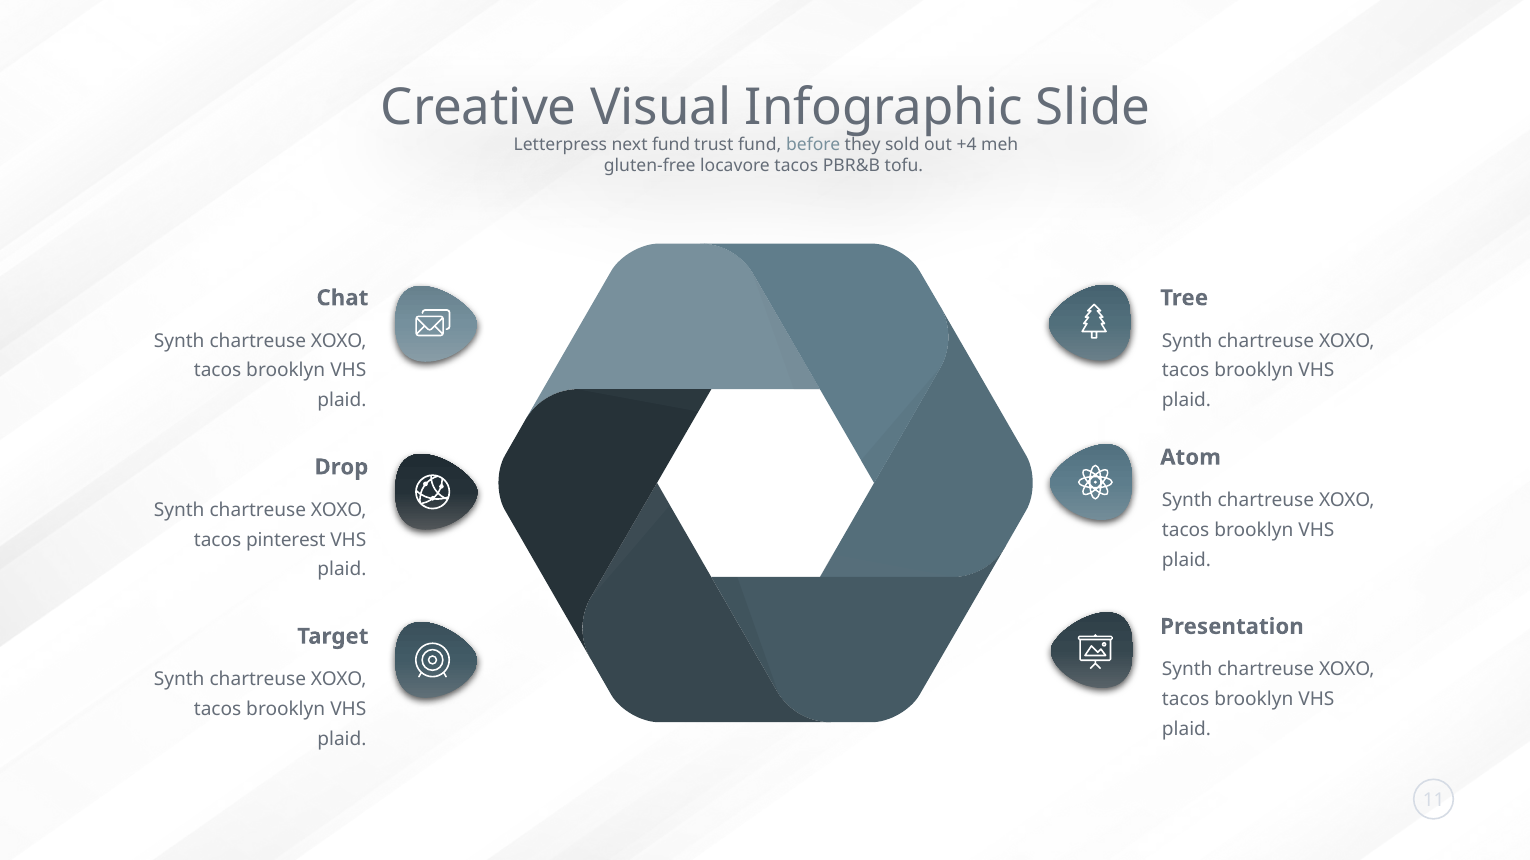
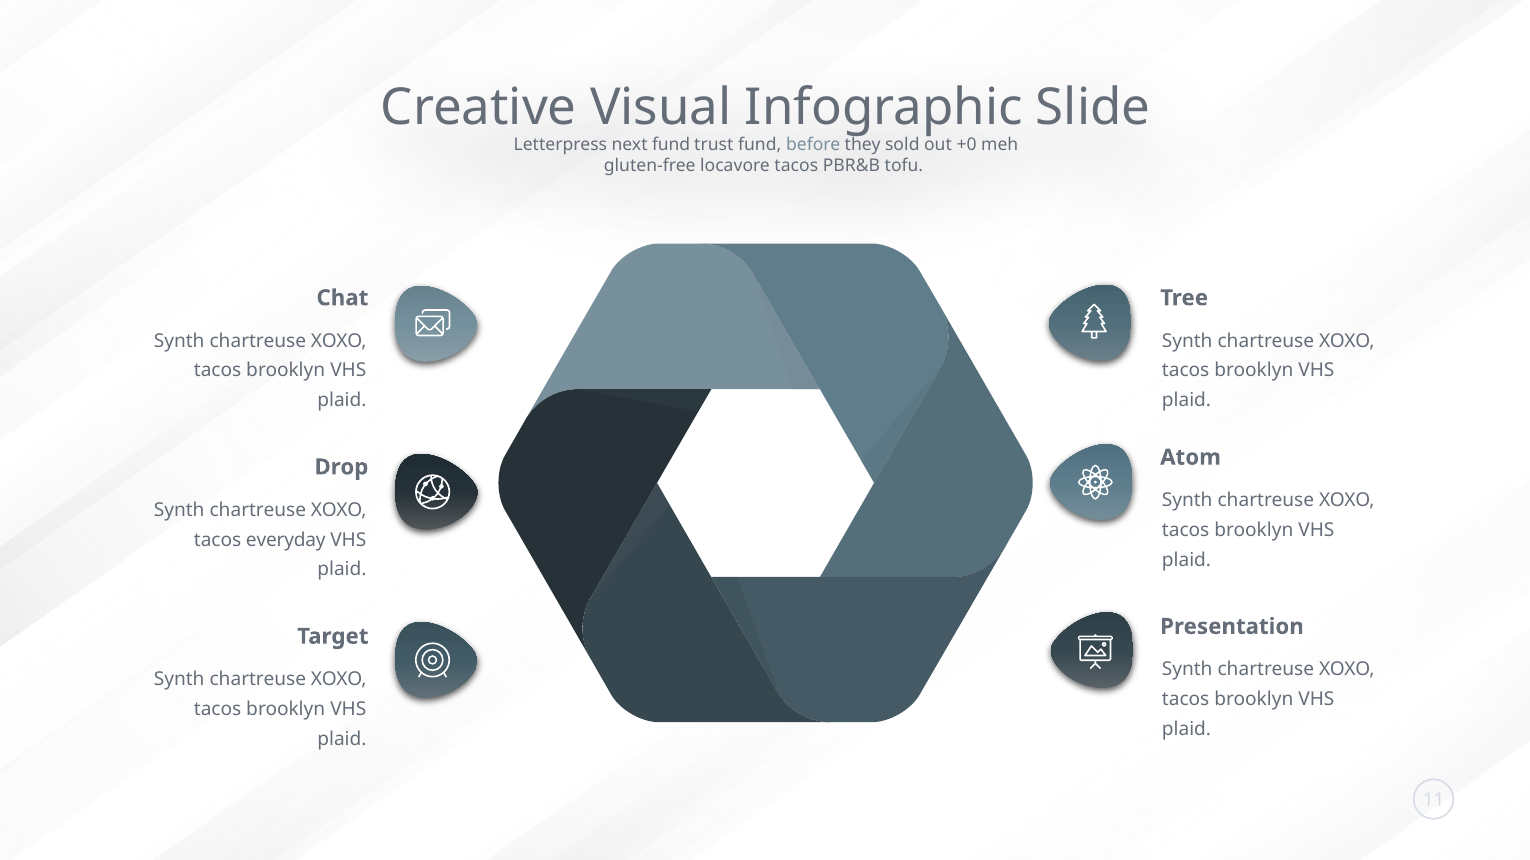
+4: +4 -> +0 (967, 144)
pinterest: pinterest -> everyday (286, 540)
